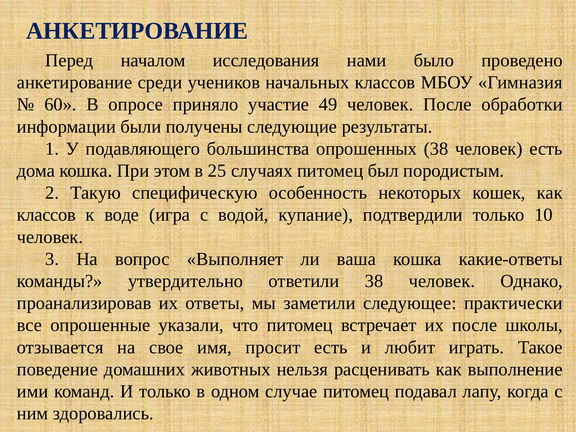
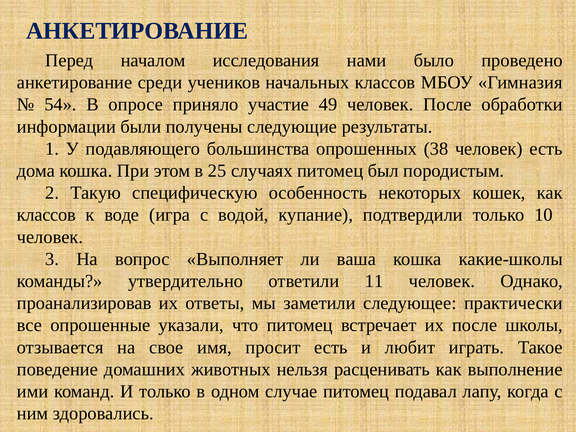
60: 60 -> 54 (60, 105)
какие-ответы: какие-ответы -> какие-школы (511, 259)
ответили 38: 38 -> 11 (374, 281)
